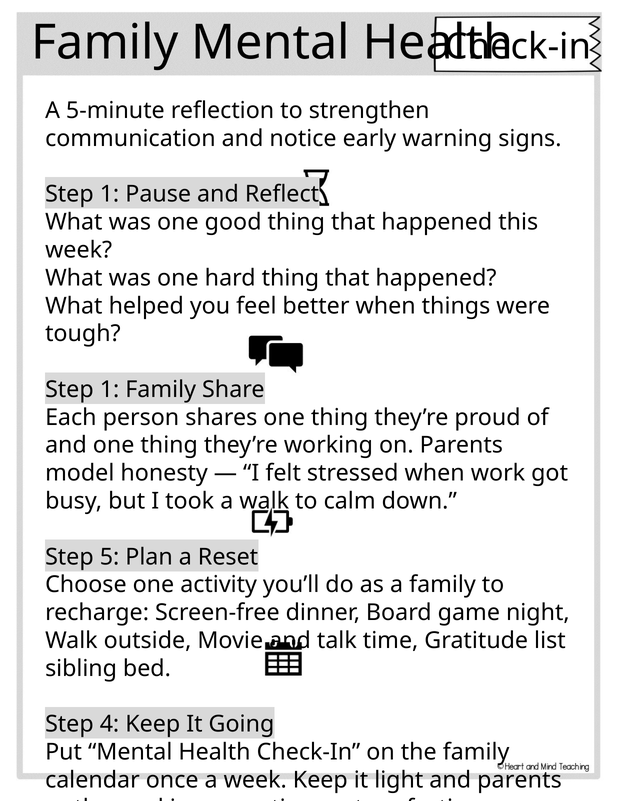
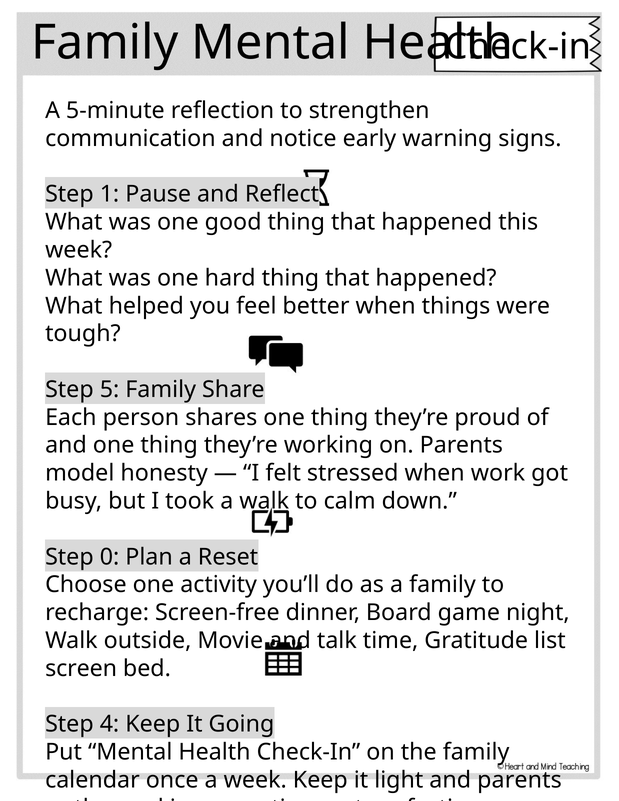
1: 1 -> 5 (110, 390)
5: 5 -> 0 (110, 557)
sibling: sibling -> screen (81, 669)
